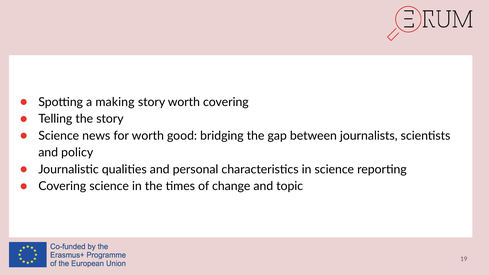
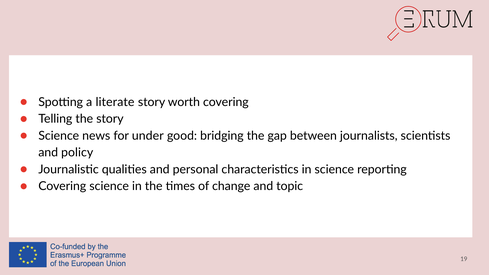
making: making -> literate (115, 102)
for worth: worth -> under (148, 136)
